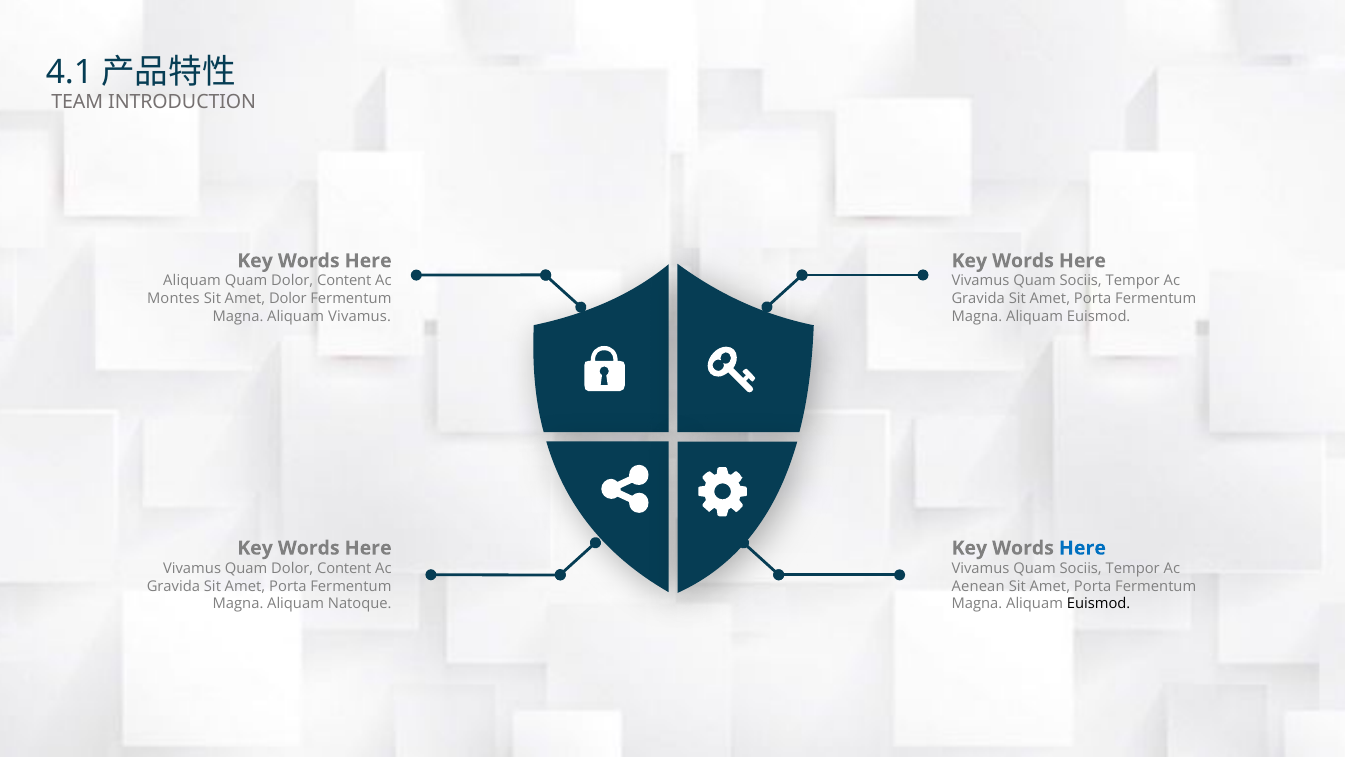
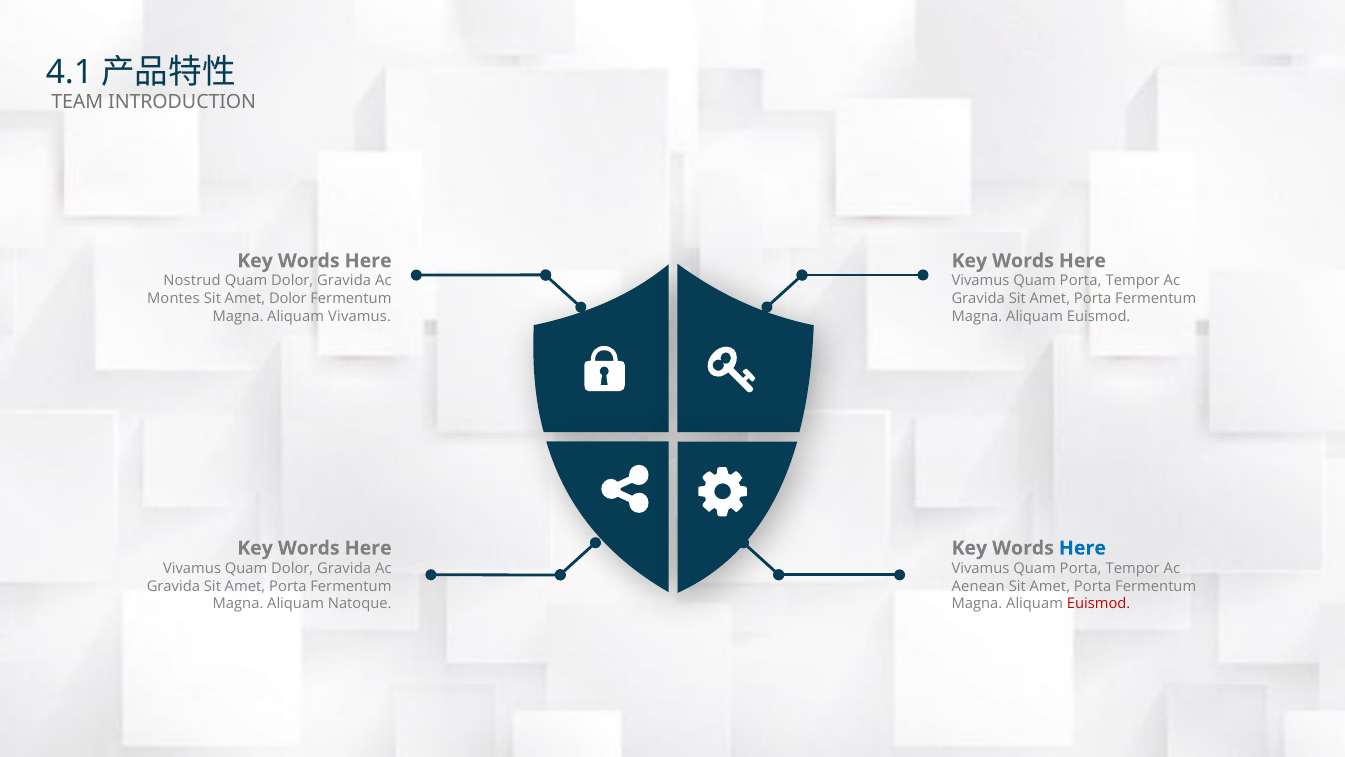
Aliquam: Aliquam -> Nostrud (192, 281)
Content: Content -> Gravida (344, 281)
Sociis: Sociis -> Porta (1081, 281)
Vivamus Quam Dolor Content: Content -> Gravida (344, 568)
Sociis: Sociis -> Porta (1081, 568)
Euismod colour: black -> red (1099, 604)
